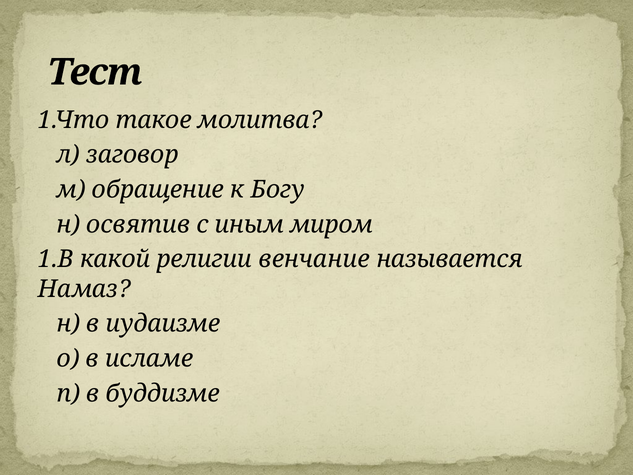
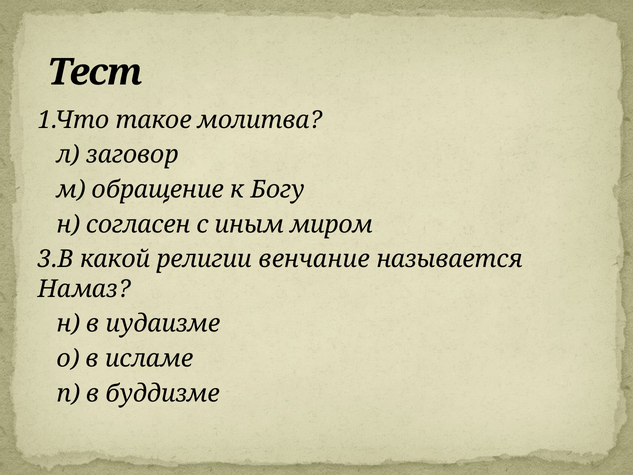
освятив: освятив -> согласен (138, 224)
1.В: 1.В -> 3.В (56, 259)
